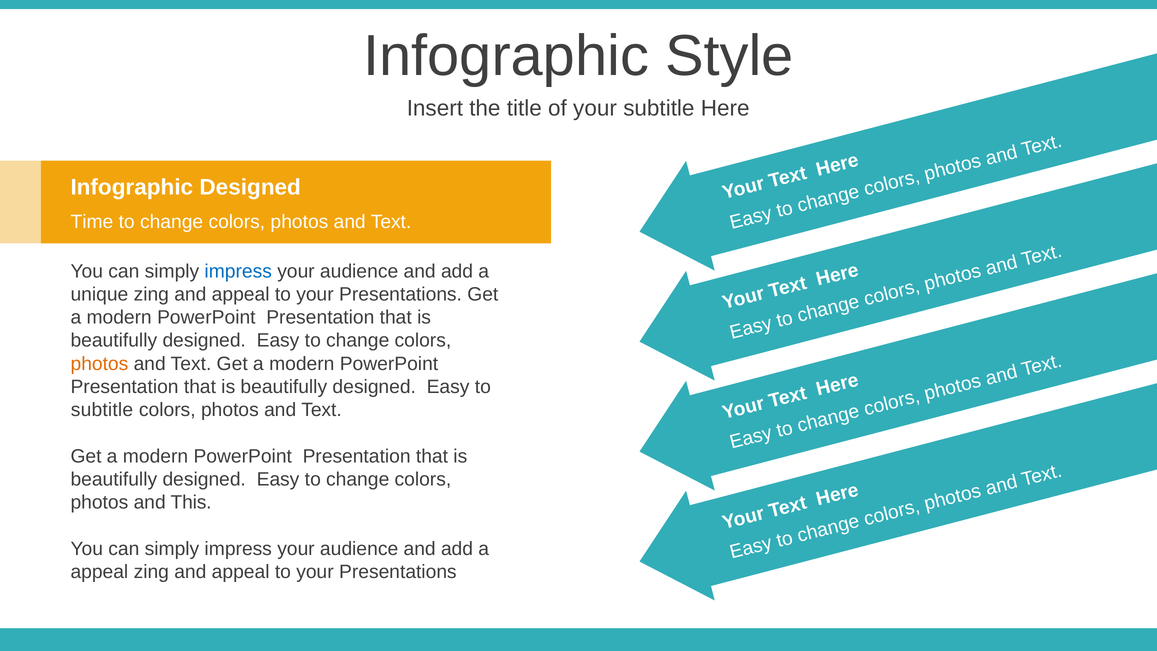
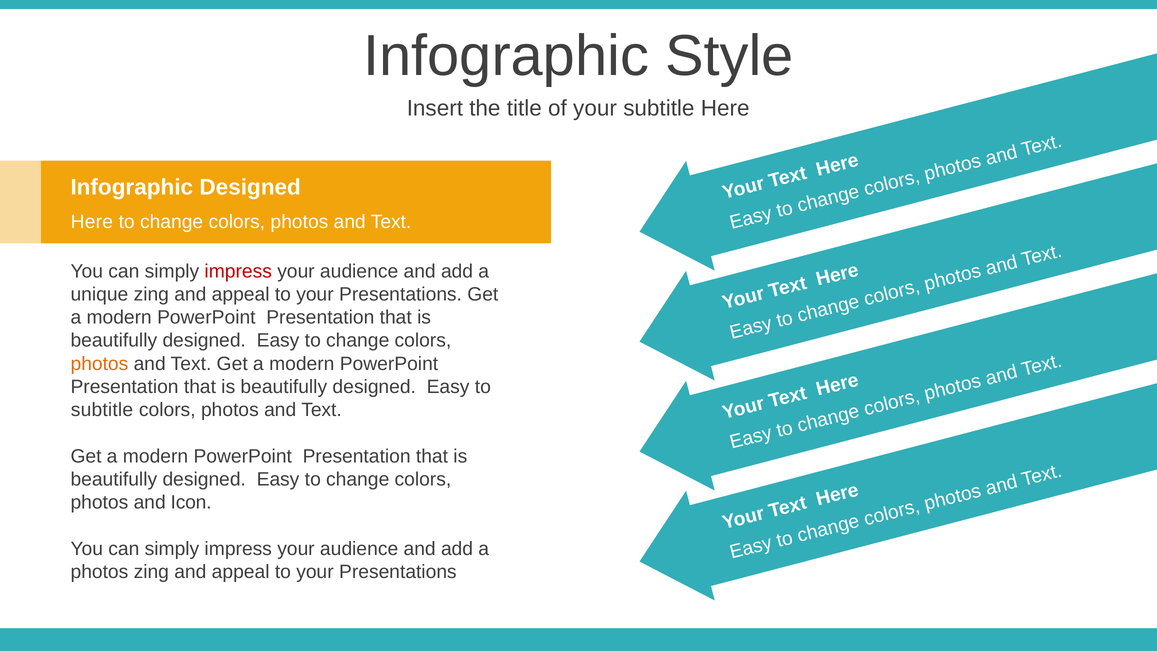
Time: Time -> Here (92, 222)
impress colour: blue -> red (238, 271)
This: This -> Icon (191, 502)
appeal: appeal -> photos (99, 572)
